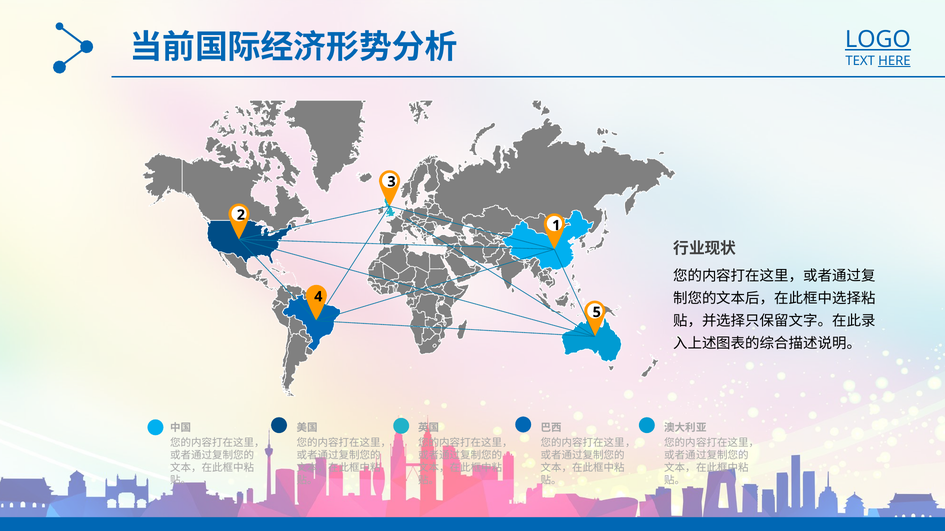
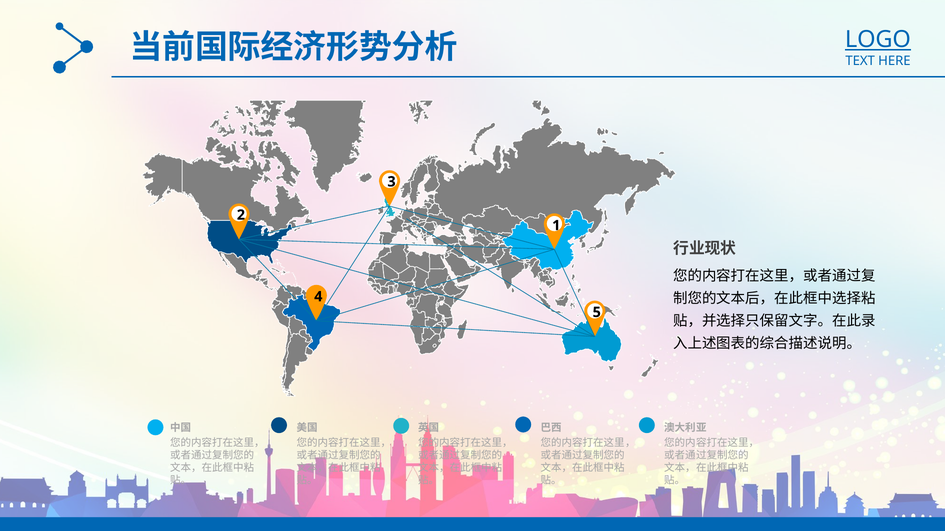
HERE underline: present -> none (894, 61)
